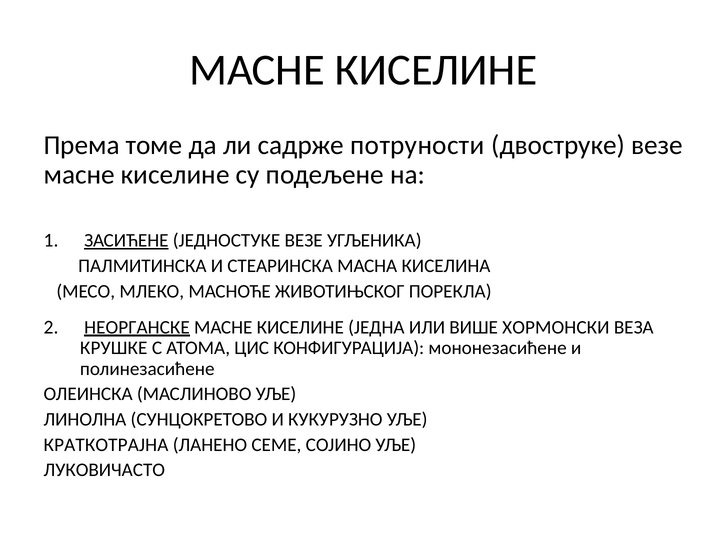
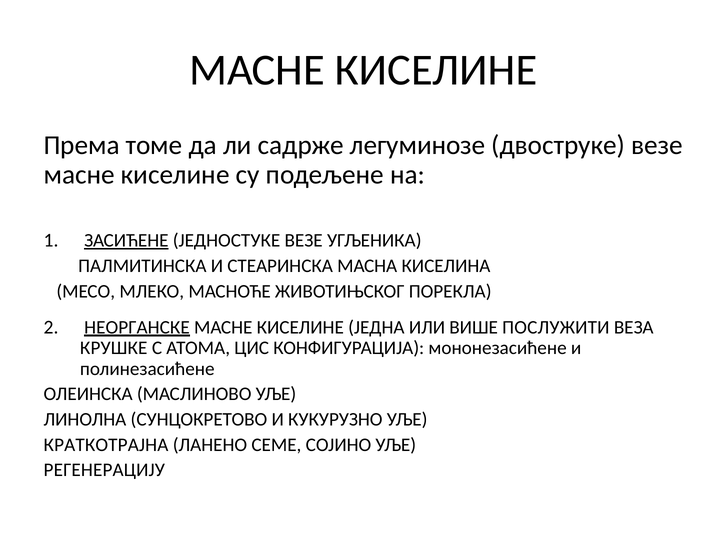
потpуности: потpуности -> легуминозе (418, 145)
ХОРМОНСКИ: ХОРМОНСКИ -> ПОСЛУЖИТИ (556, 327)
ЛУКОВИЧАСТО: ЛУКОВИЧАСТО -> РЕГЕНЕРАЦИЈУ (104, 470)
